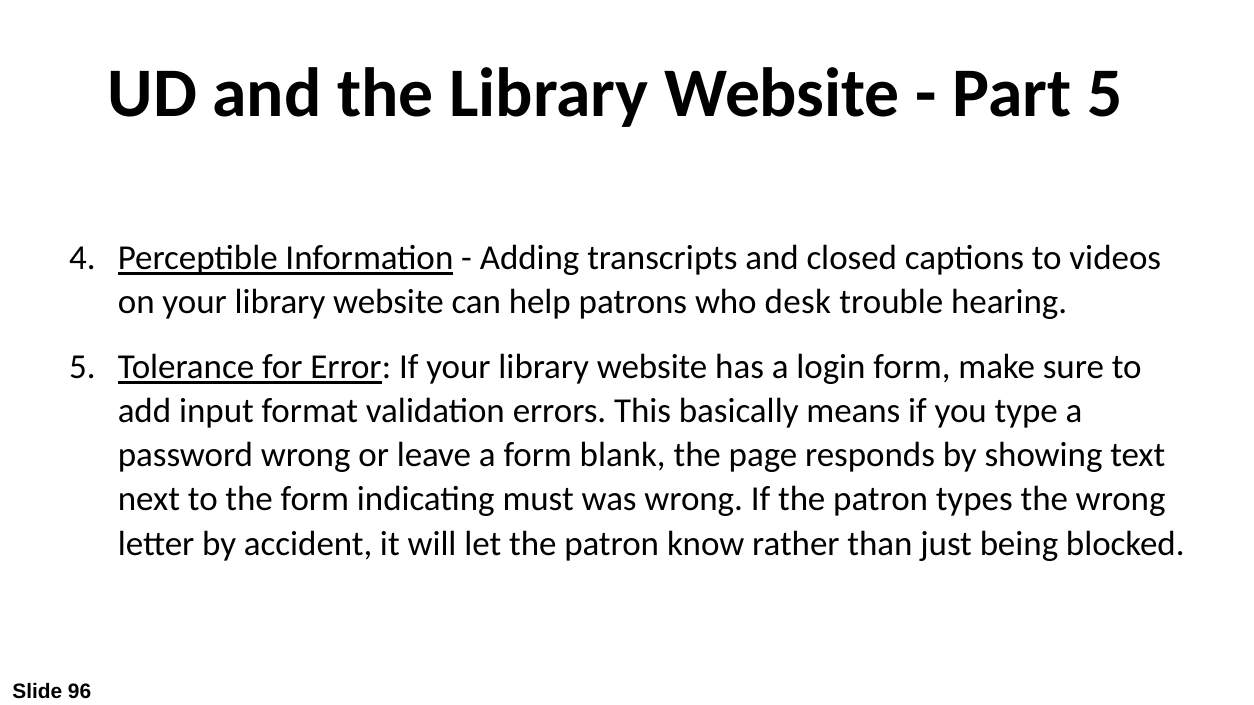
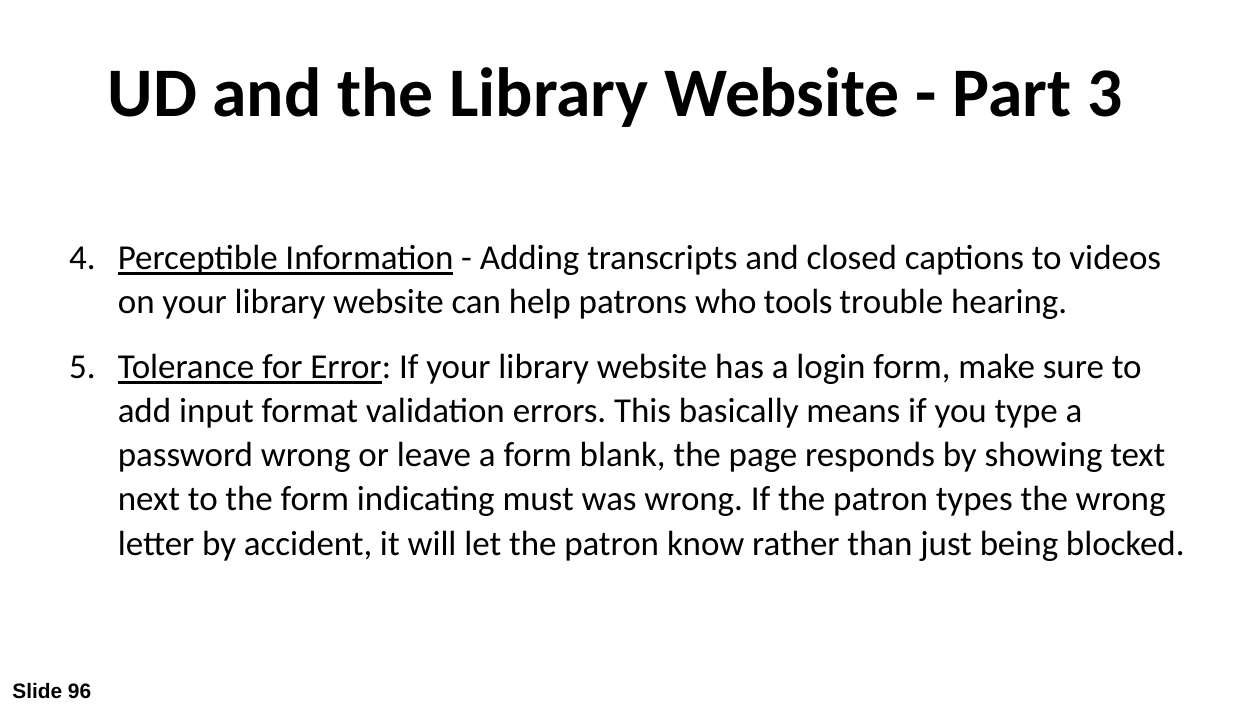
Part 5: 5 -> 3 (1105, 94)
desk: desk -> tools (798, 302)
